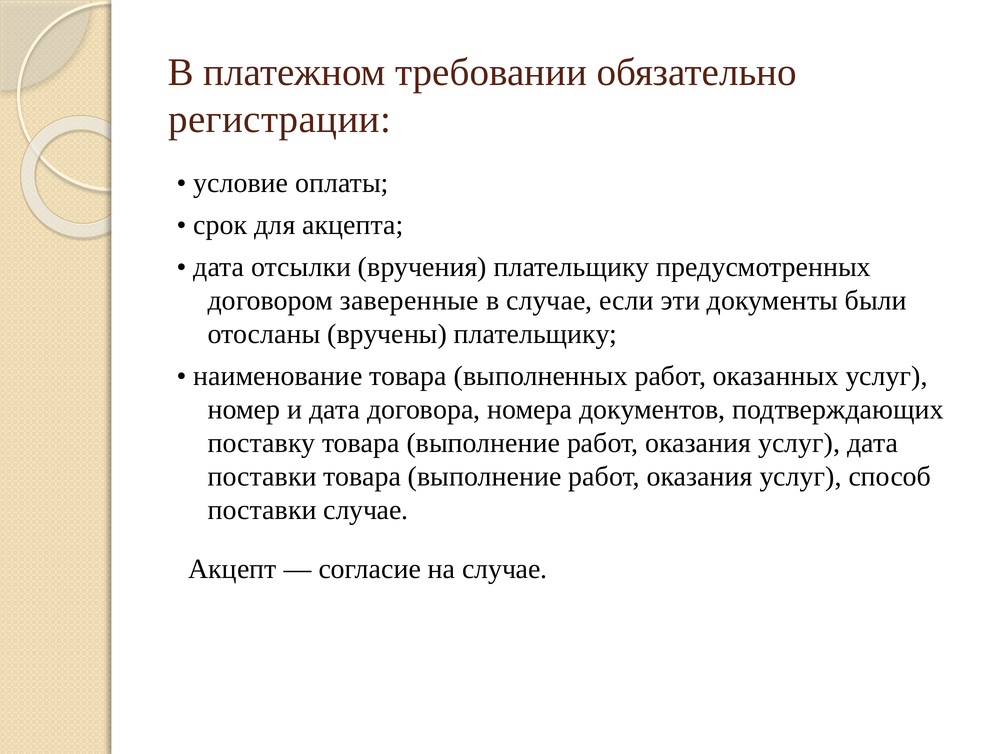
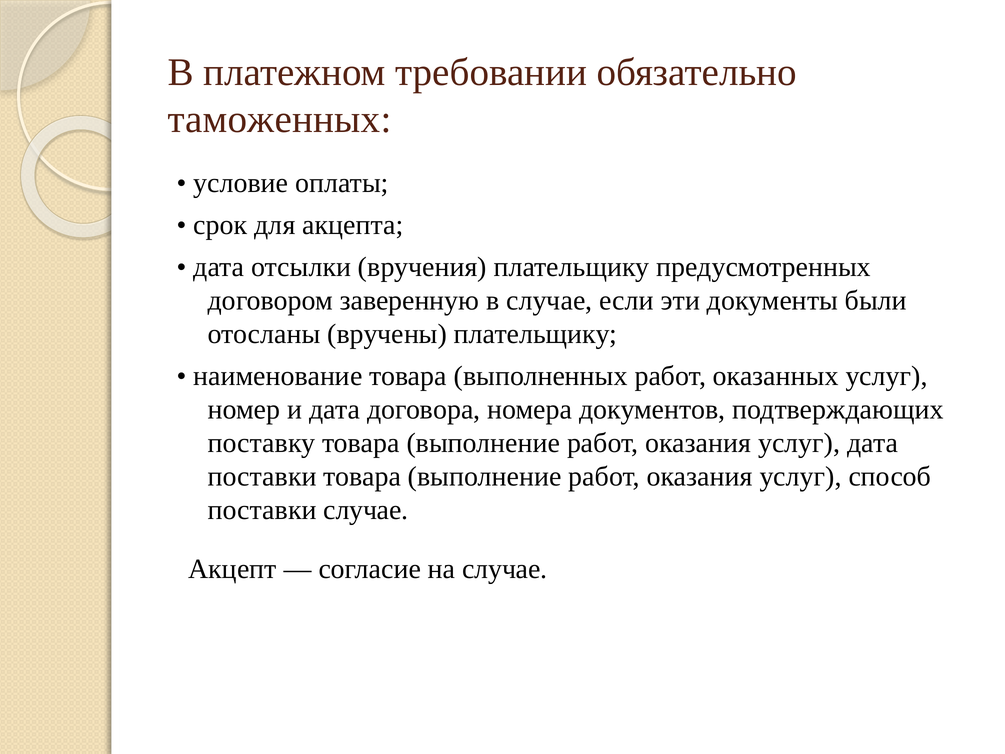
регистрации: регистрации -> таможенных (280, 119)
заверенные: заверенные -> заверенную (409, 300)
